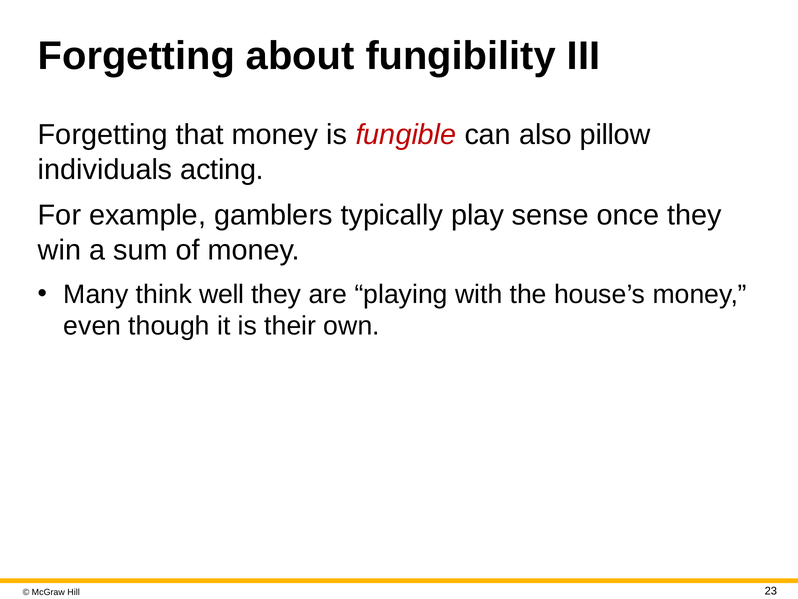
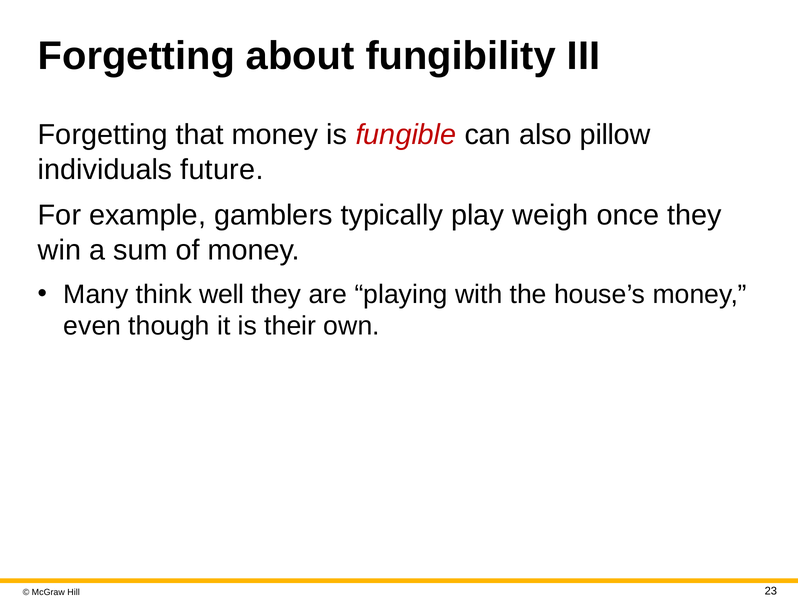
acting: acting -> future (222, 169)
sense: sense -> weigh (550, 215)
